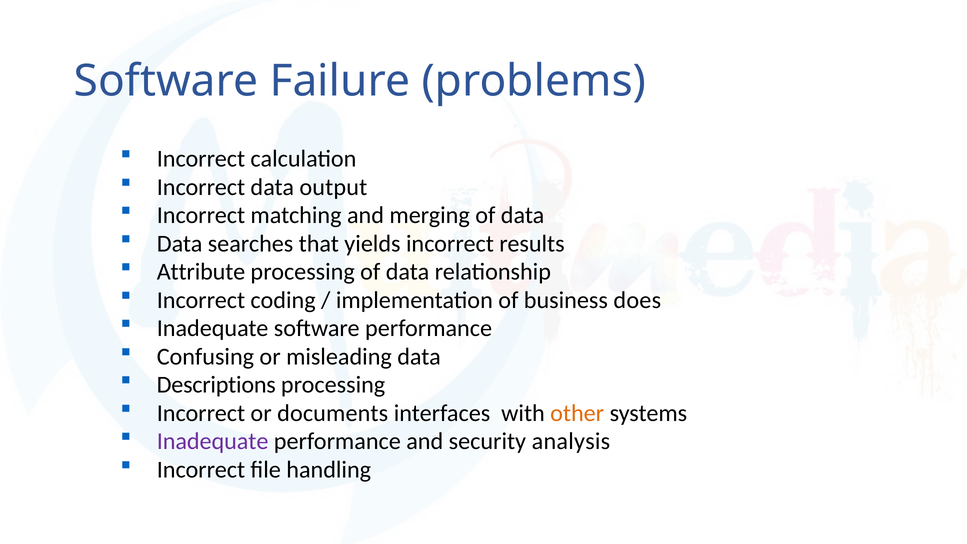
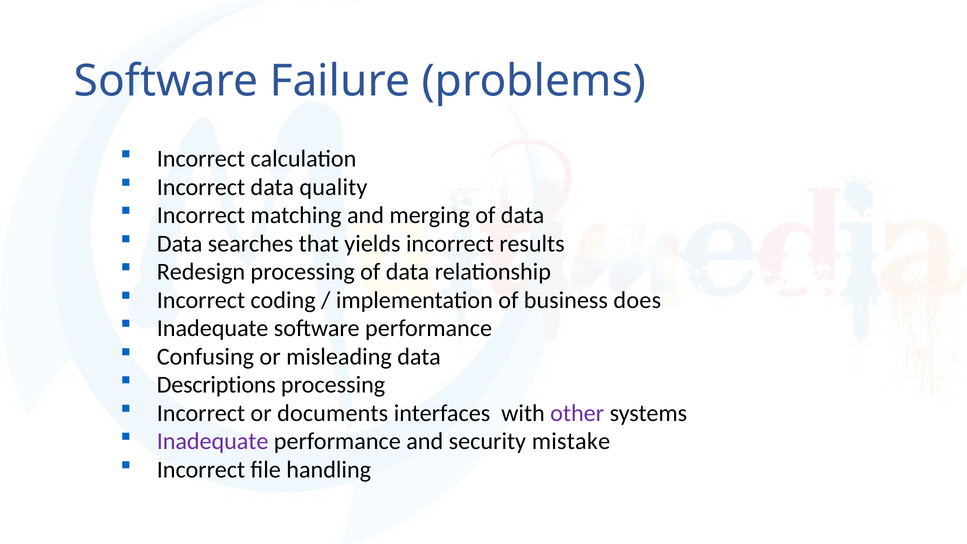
output: output -> quality (333, 187)
Attribute: Attribute -> Redesign (201, 272)
other colour: orange -> purple (577, 413)
analysis: analysis -> mistake (571, 441)
